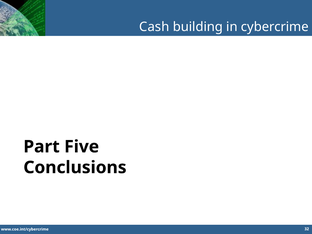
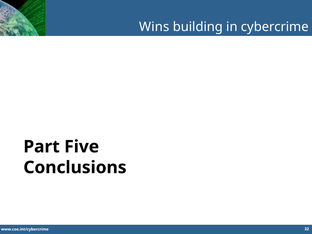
Cash: Cash -> Wins (154, 27)
